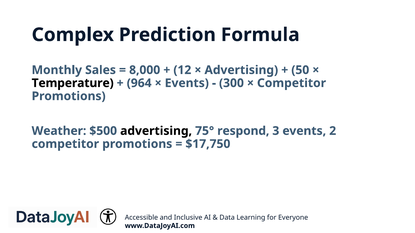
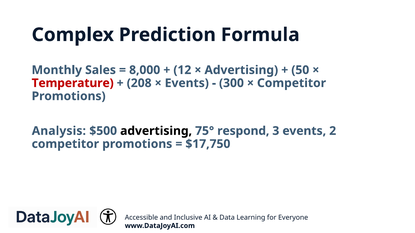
Temperature colour: black -> red (73, 83)
964: 964 -> 208 (139, 83)
Weather: Weather -> Analysis (59, 131)
